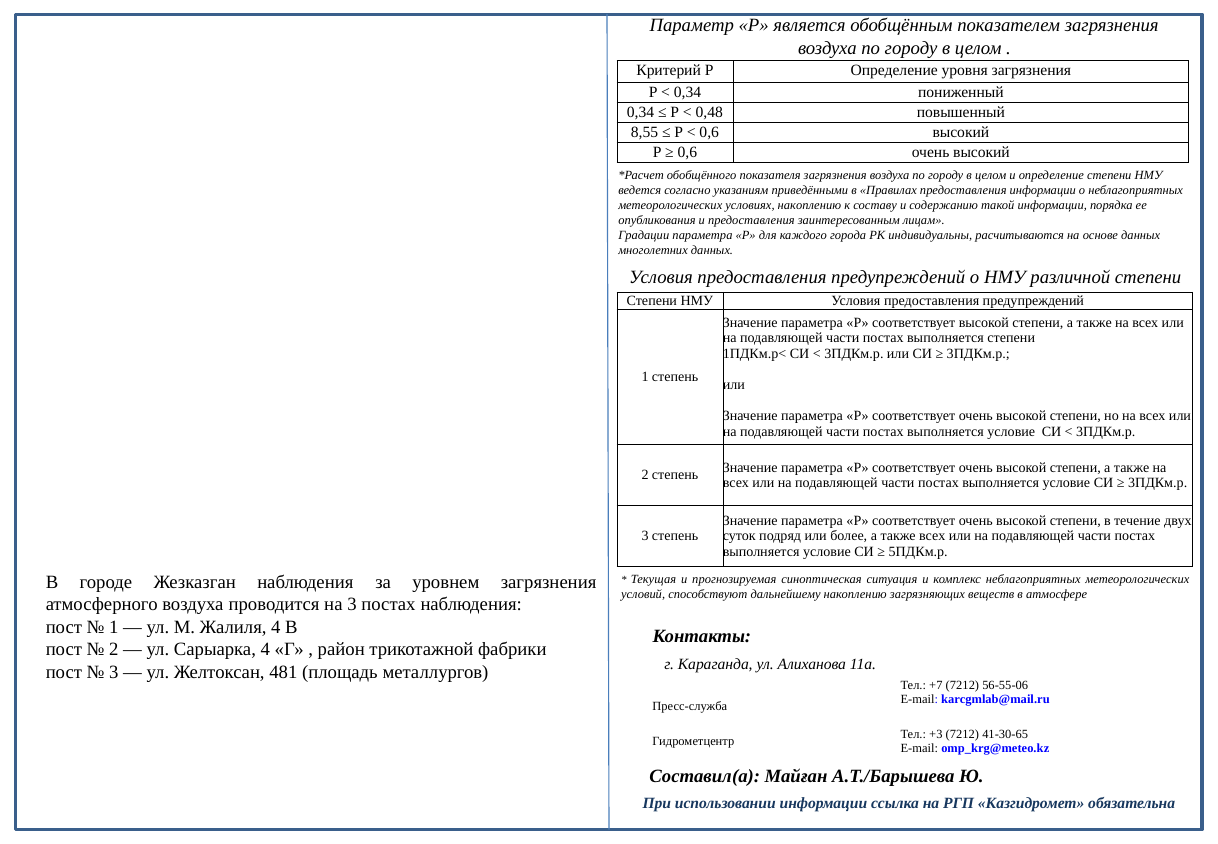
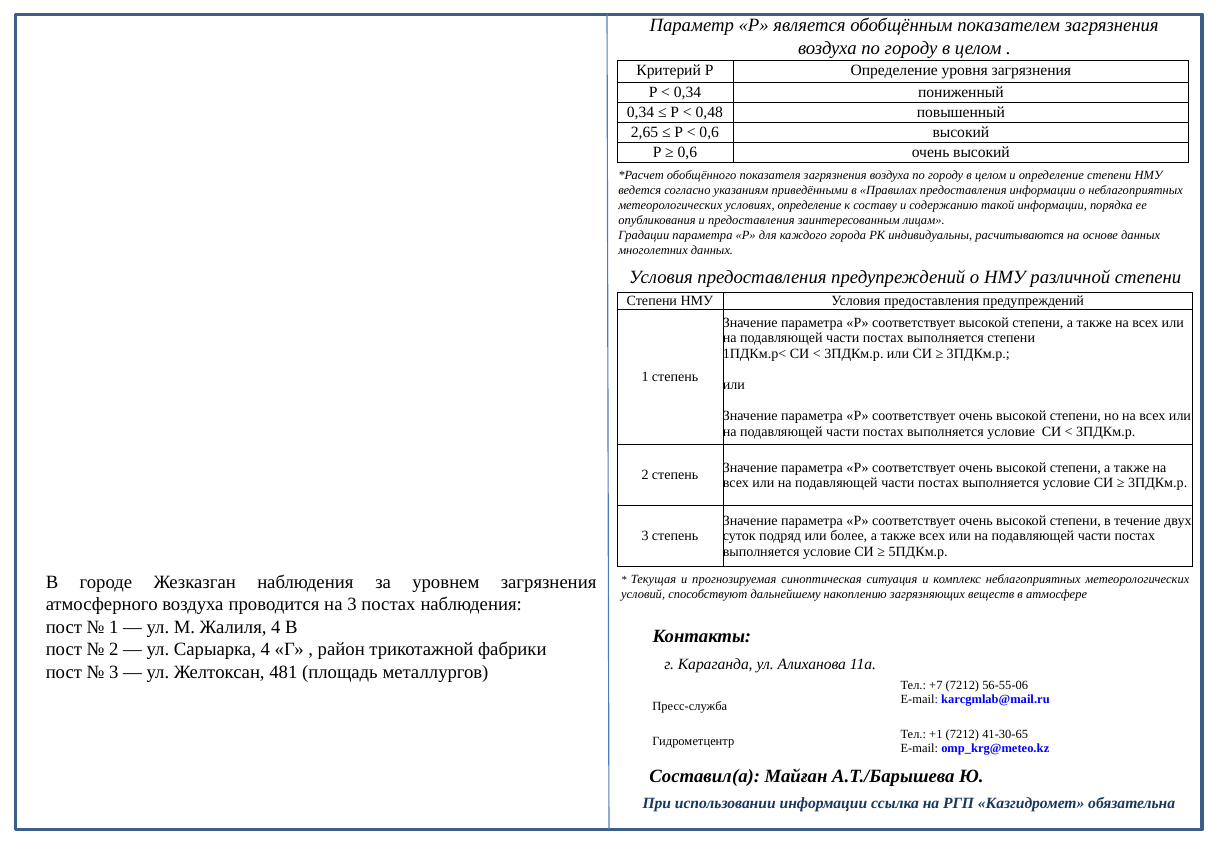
8,55: 8,55 -> 2,65 (645, 132)
условиях накоплению: накоплению -> определение (810, 205)
+3: +3 -> +1 (936, 733)
